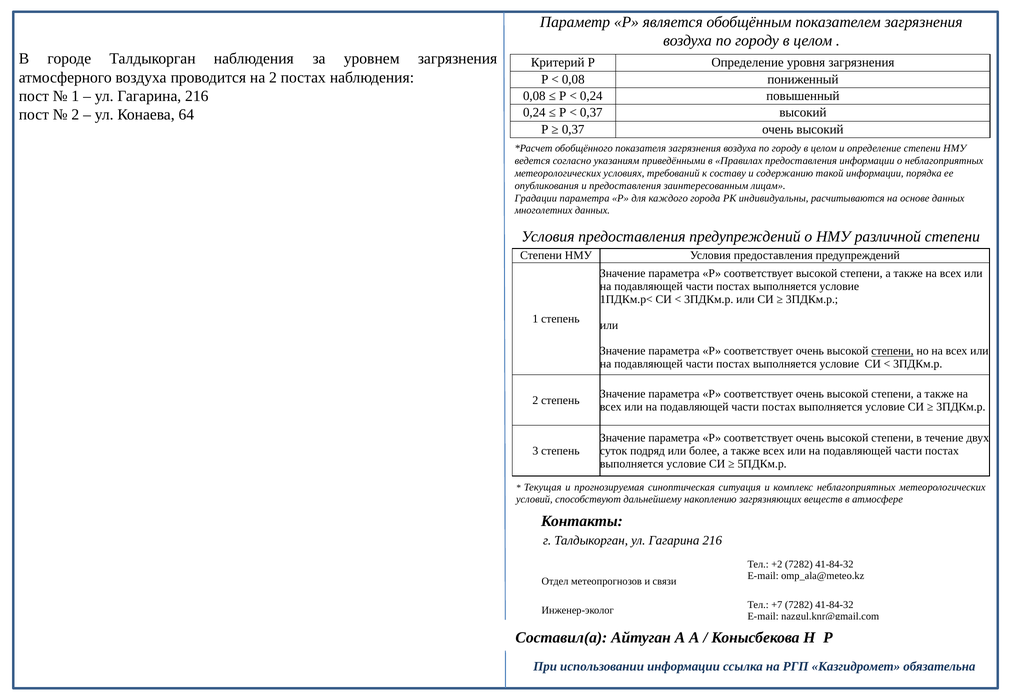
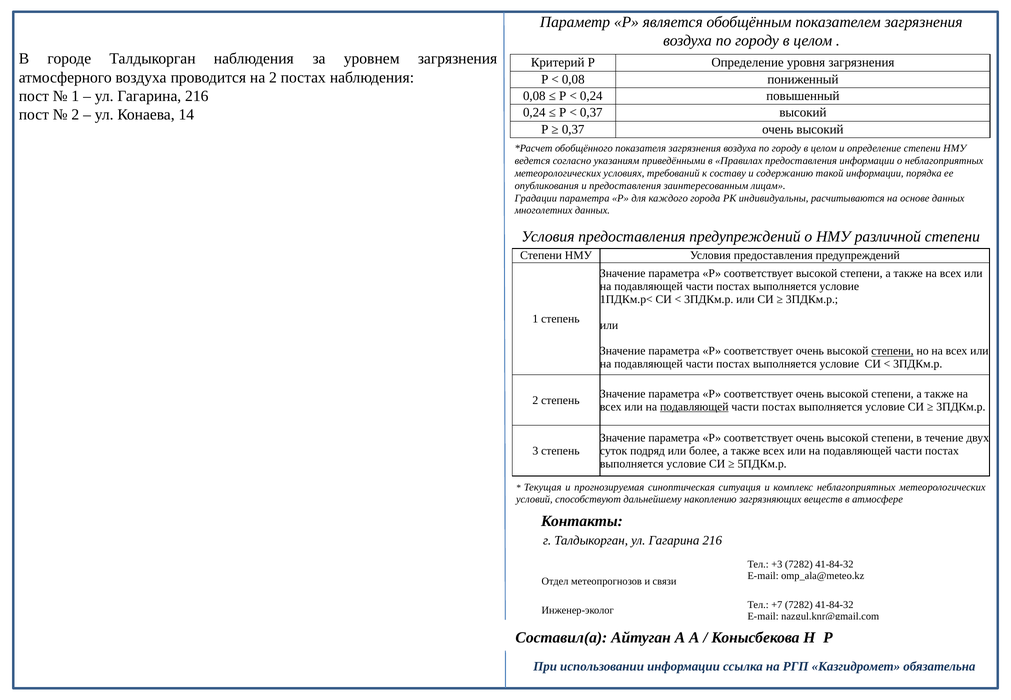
64: 64 -> 14 (186, 115)
подавляющей underline: none -> present (694, 407)
+2: +2 -> +3 (777, 564)
